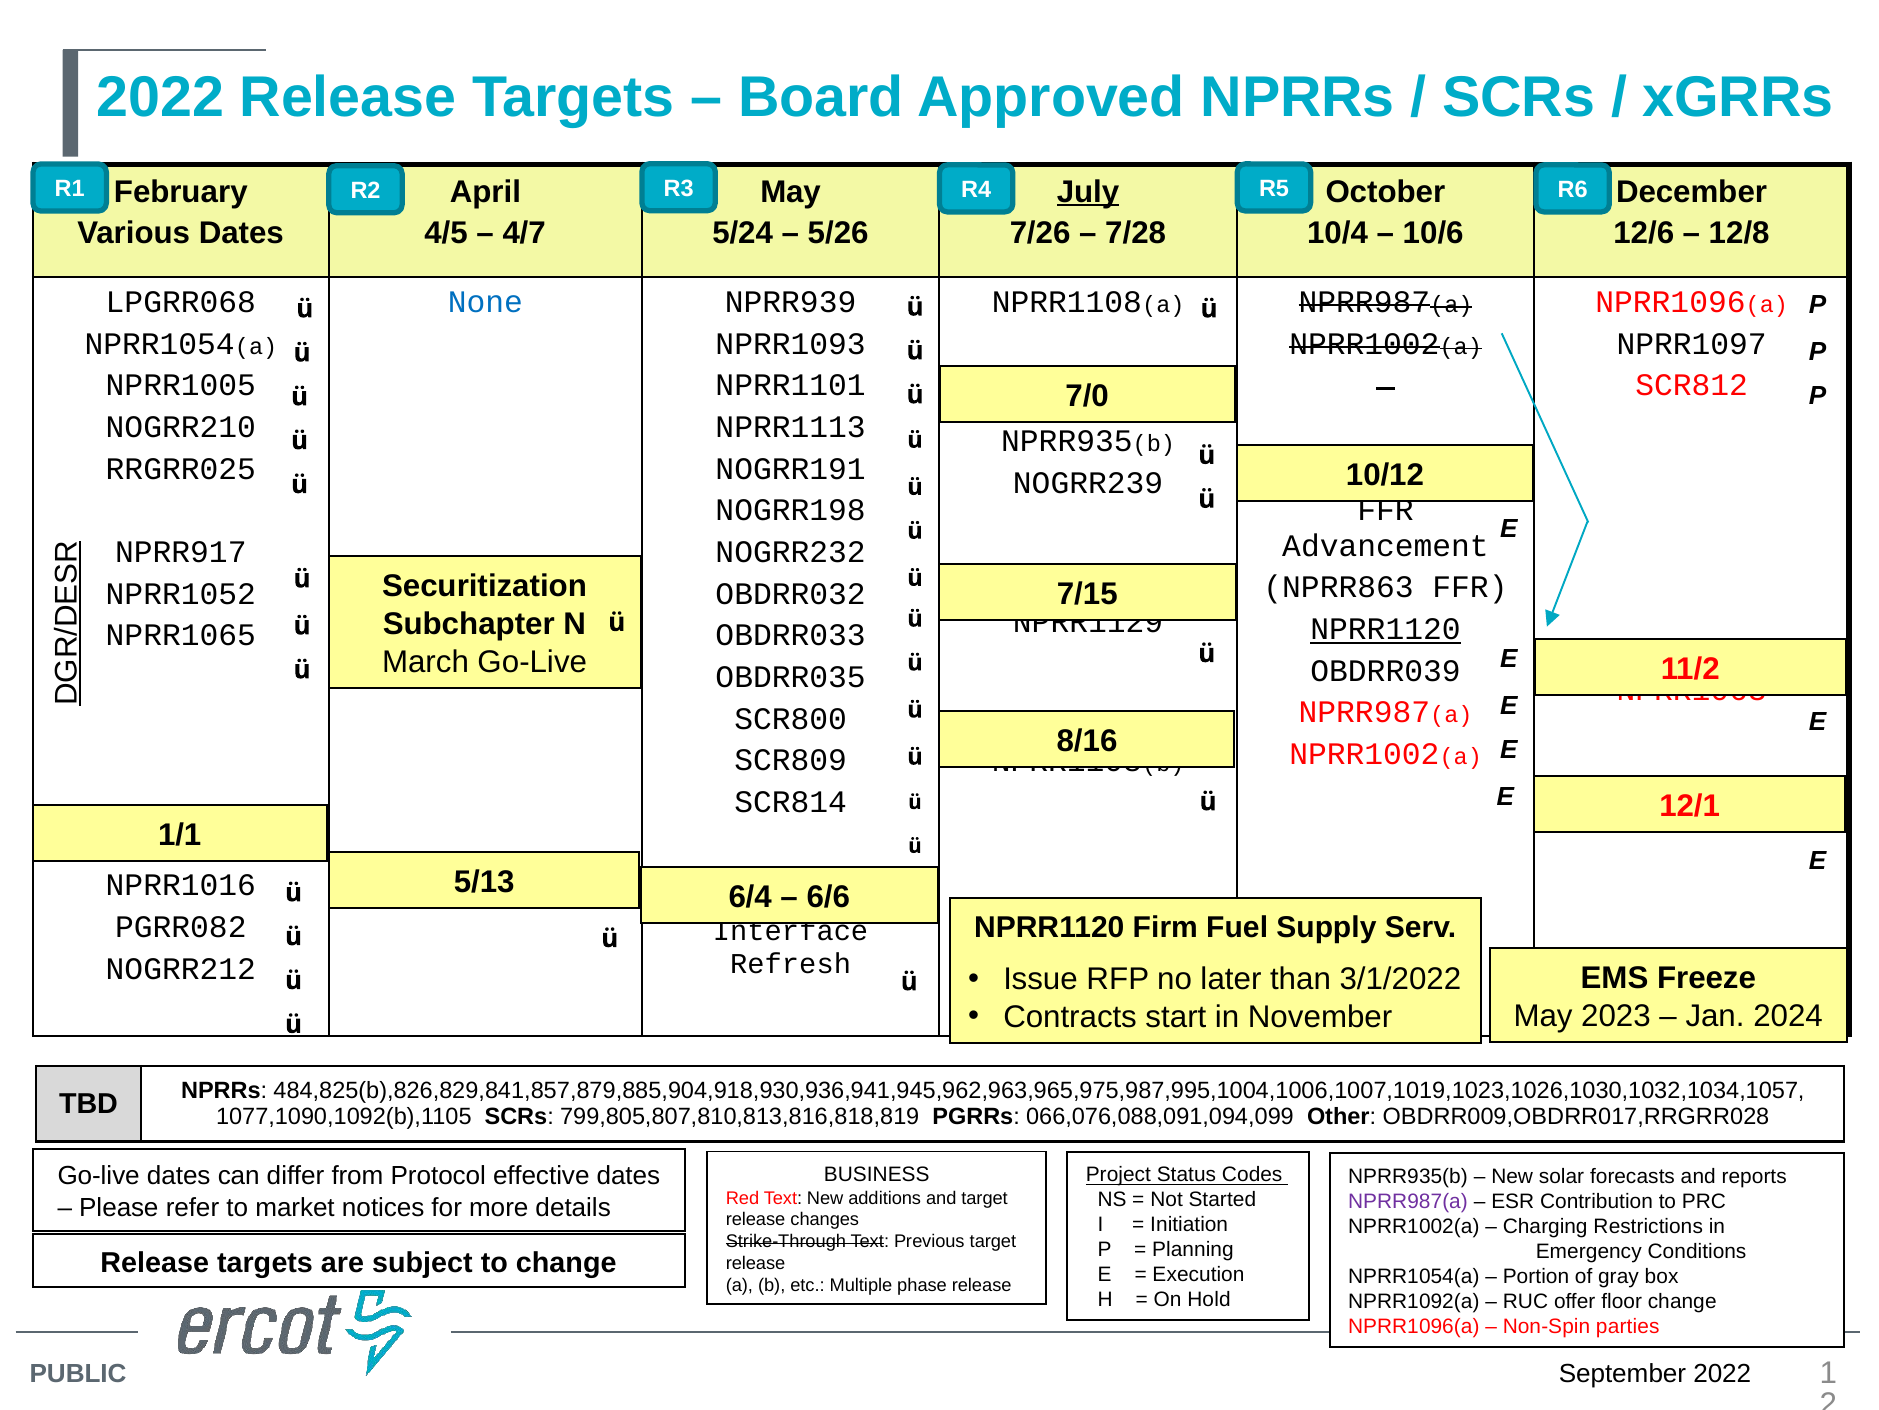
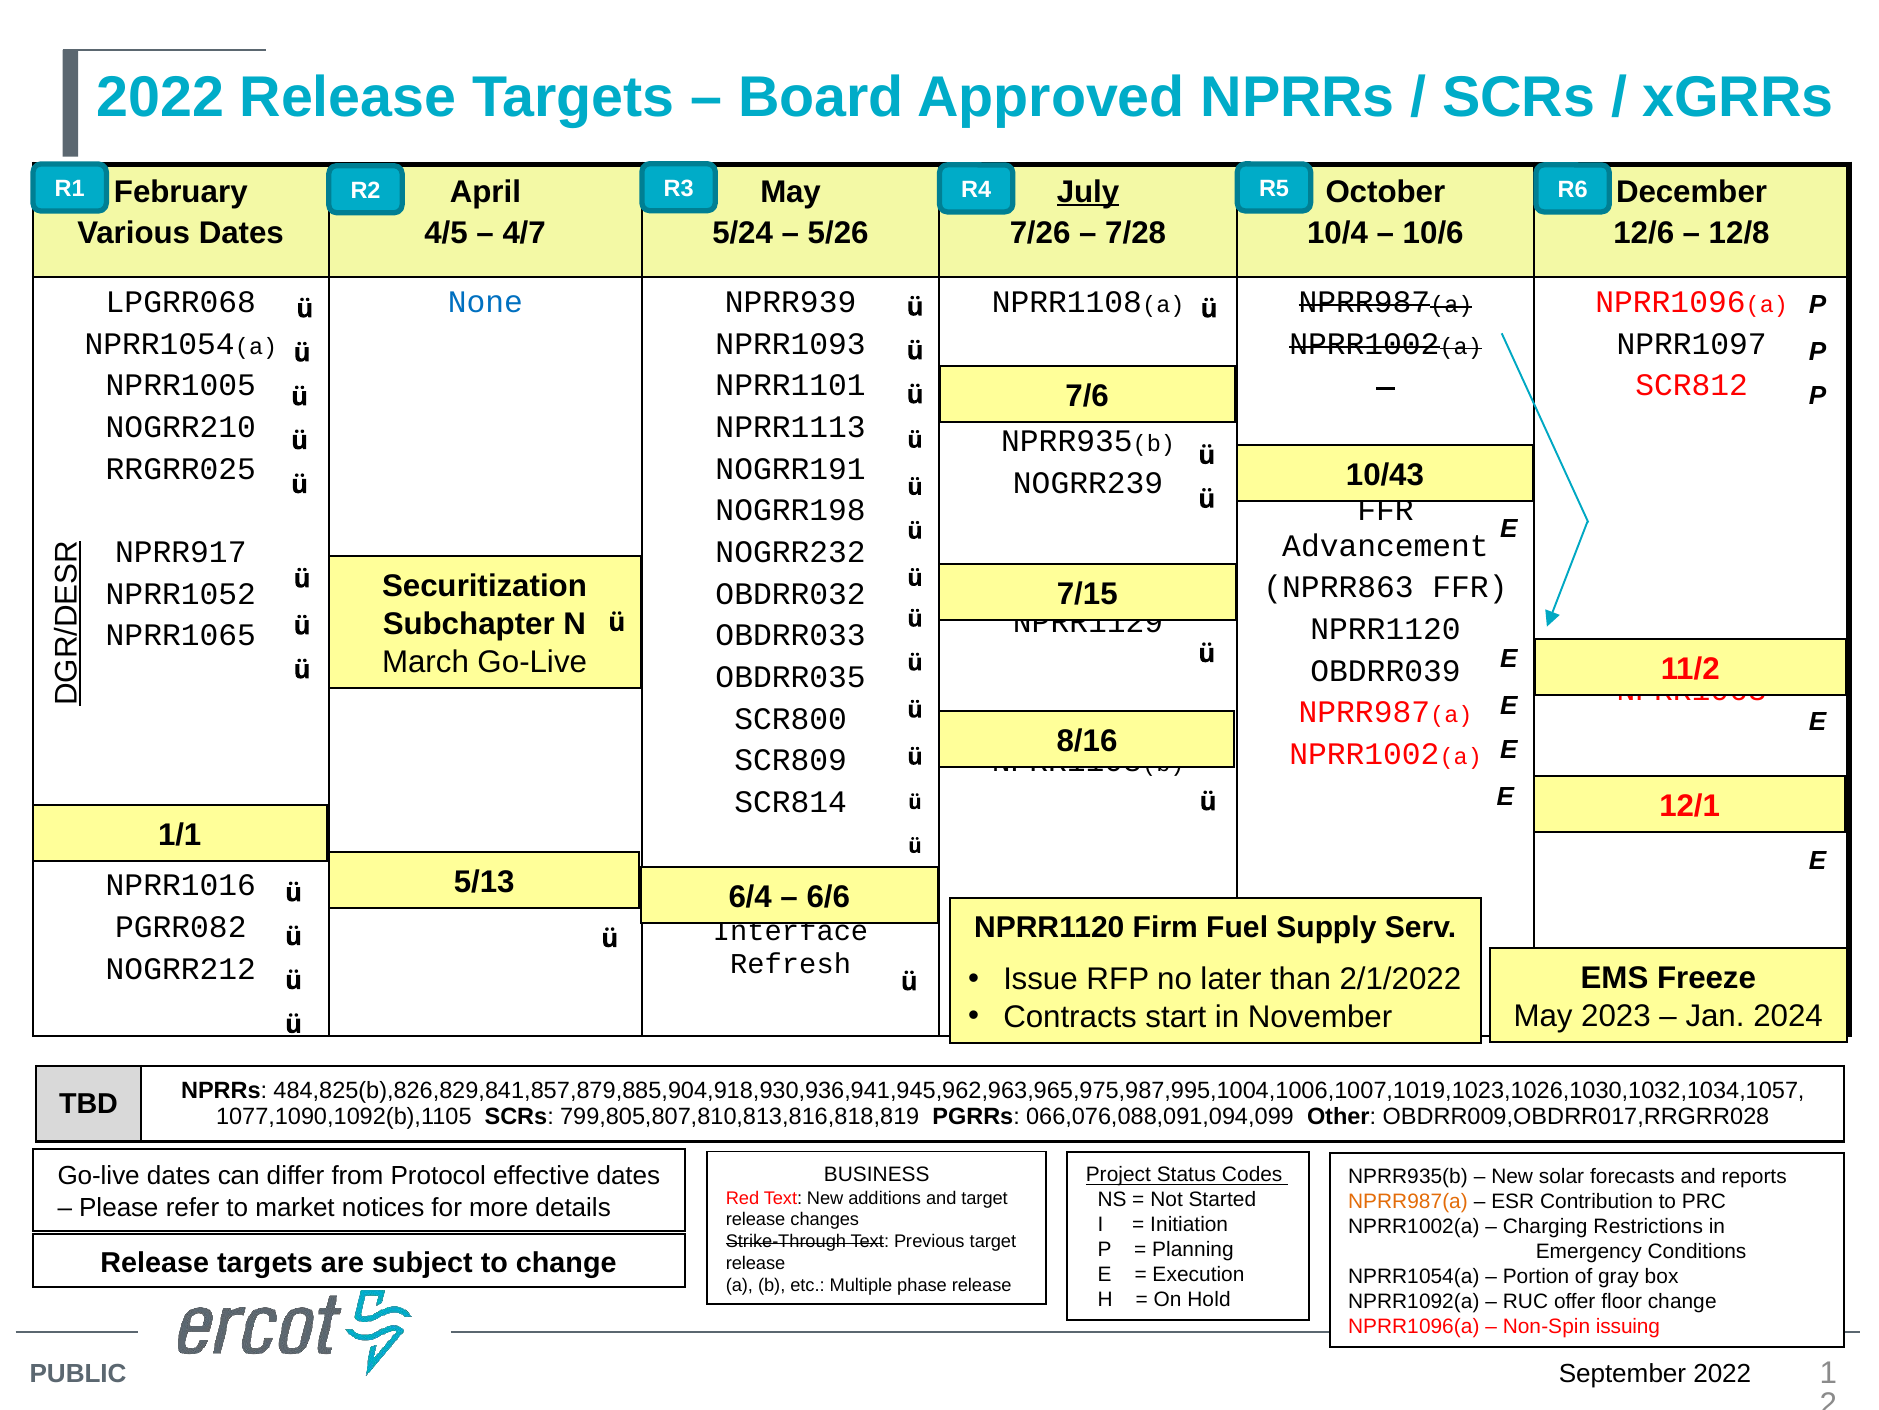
7/0: 7/0 -> 7/6 (1087, 396)
10/12: 10/12 -> 10/43 (1385, 475)
NPRR1120 underline: present -> none (1386, 629)
3/1/2022: 3/1/2022 -> 2/1/2022 (1400, 979)
NPRR987(a colour: purple -> orange (1408, 1201)
parties: parties -> issuing (1628, 1326)
